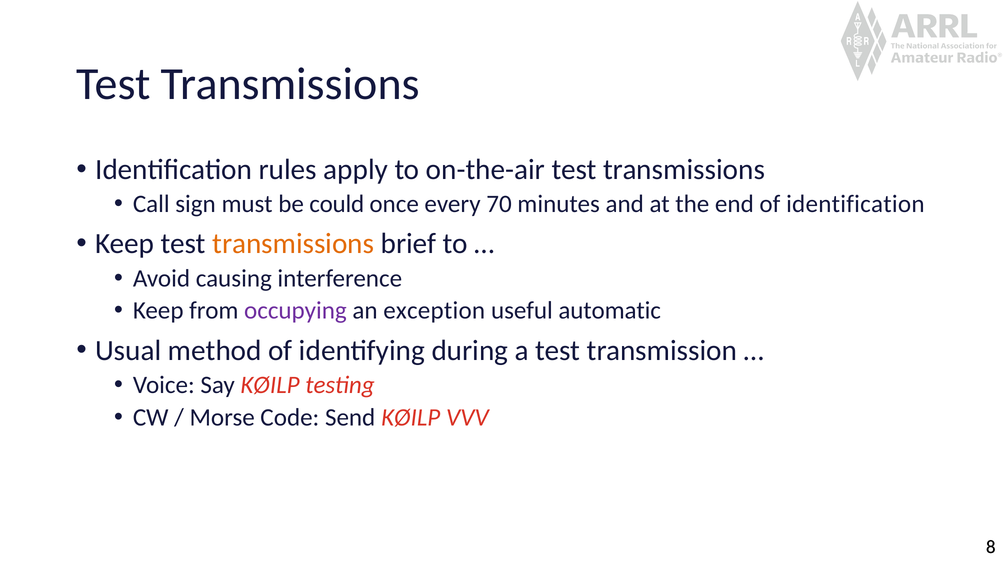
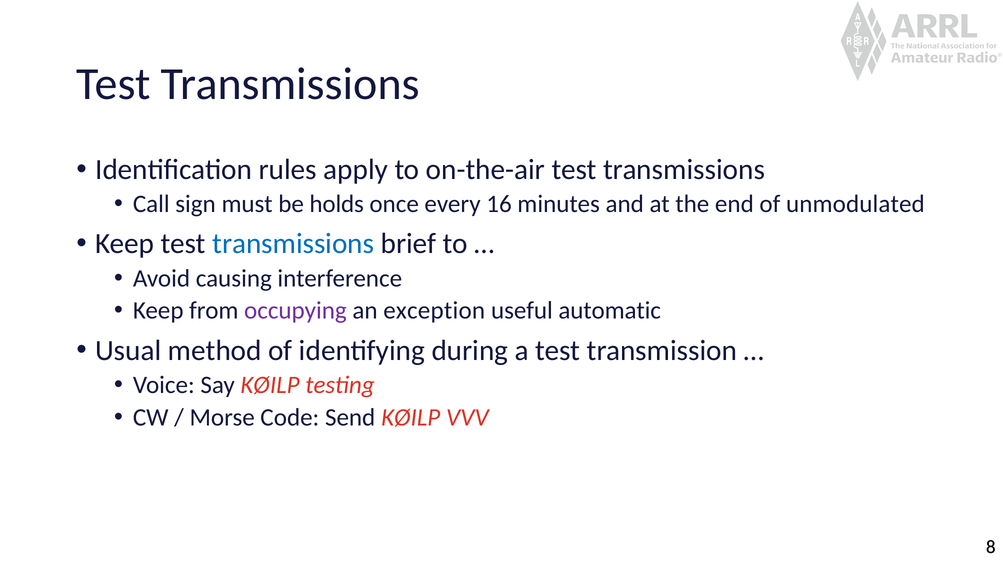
could: could -> holds (337, 204)
70: 70 -> 16 (499, 204)
of identification: identification -> unmodulated (855, 204)
transmissions colour: orange -> blue (293, 244)
